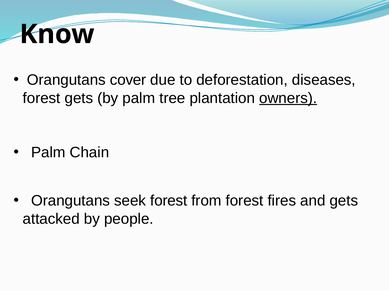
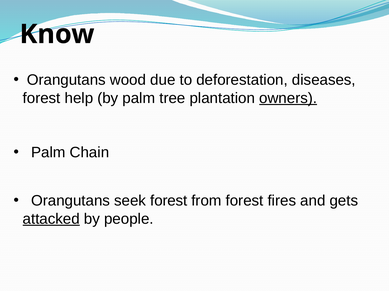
cover: cover -> wood (128, 80)
forest gets: gets -> help (79, 98)
attacked underline: none -> present (51, 219)
